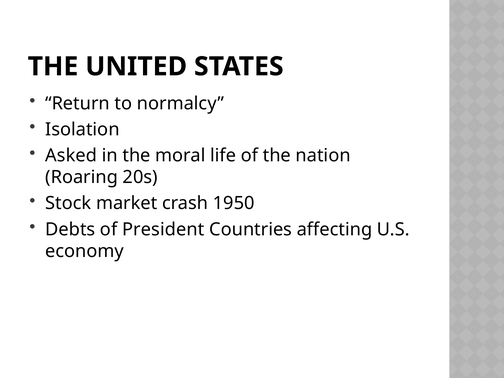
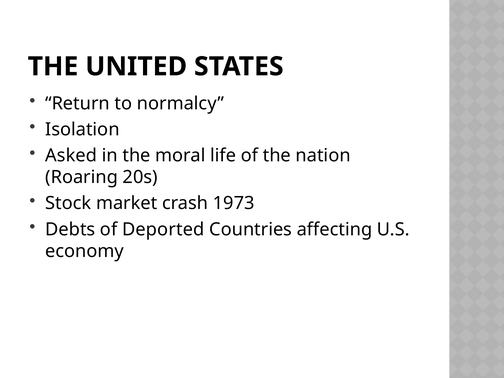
1950: 1950 -> 1973 (234, 203)
President: President -> Deported (163, 229)
